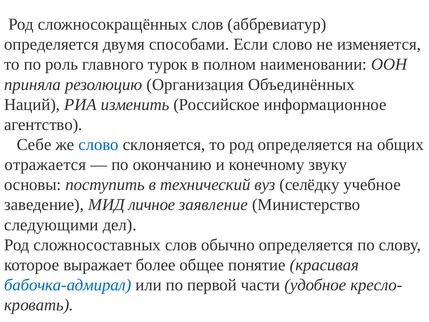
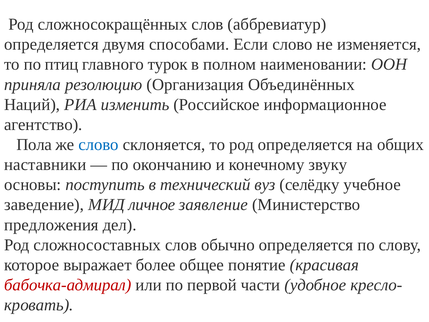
роль: роль -> птиц (62, 64)
Себе: Себе -> Пола (34, 145)
отражается: отражается -> наставники (45, 165)
следующими: следующими -> предложения (51, 225)
бабочка-адмирал colour: blue -> red (68, 285)
